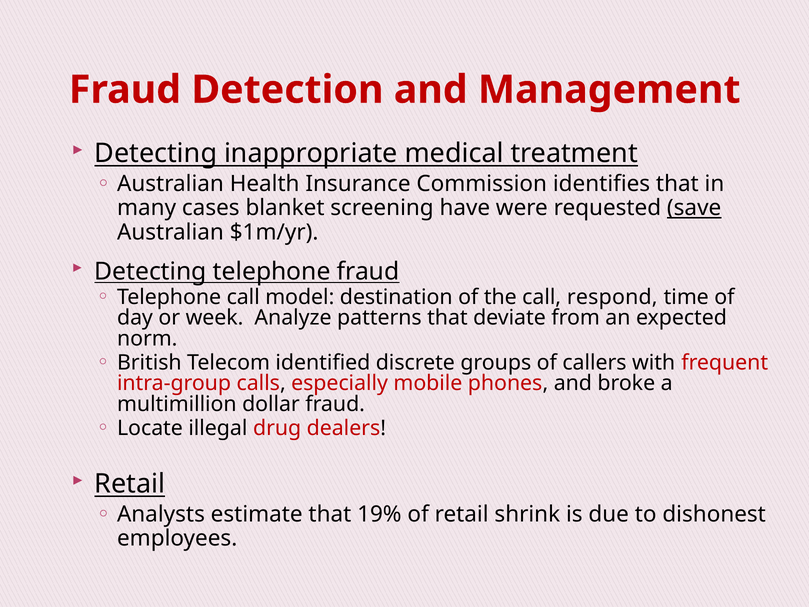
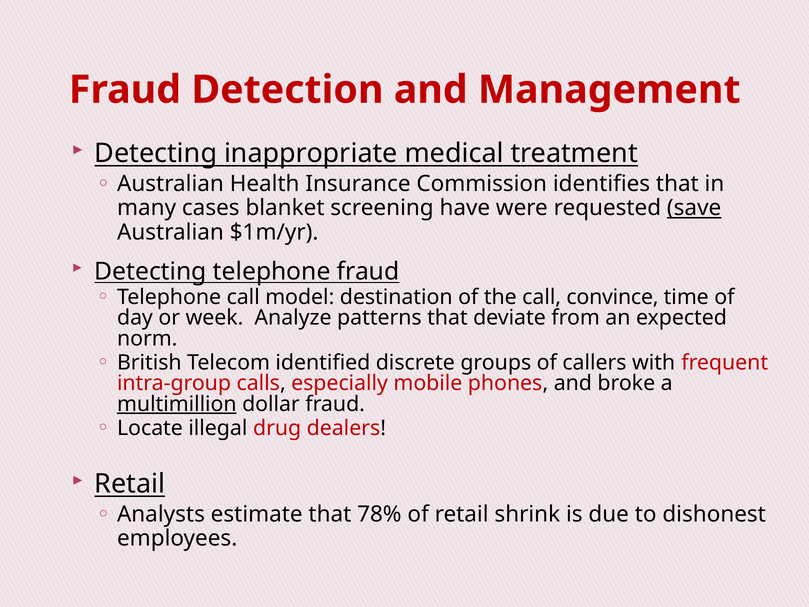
respond: respond -> convince (612, 297)
multimillion underline: none -> present (177, 404)
19%: 19% -> 78% (379, 514)
